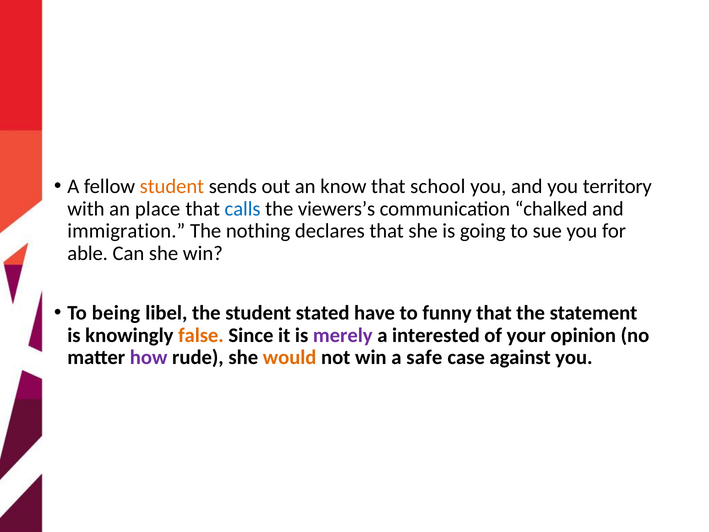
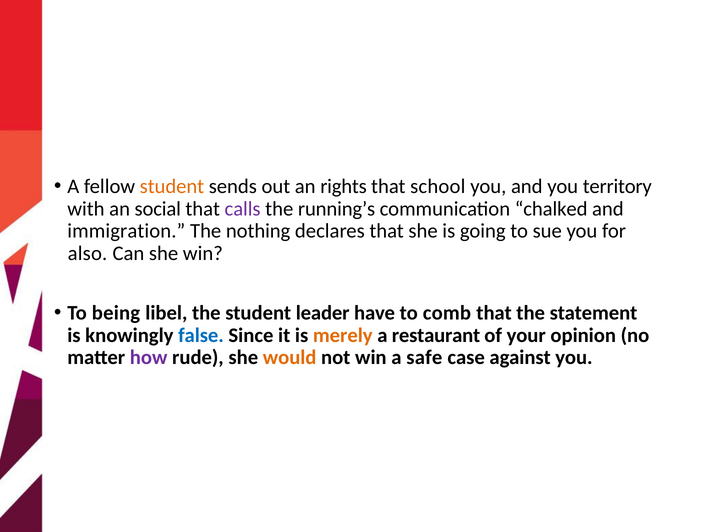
know: know -> rights (343, 186)
place: place -> social (158, 209)
calls colour: blue -> purple (243, 209)
viewers’s: viewers’s -> running’s (337, 209)
able: able -> also (87, 253)
stated: stated -> leader (323, 313)
funny: funny -> comb (447, 313)
false colour: orange -> blue (201, 335)
merely colour: purple -> orange (343, 335)
interested: interested -> restaurant (436, 335)
